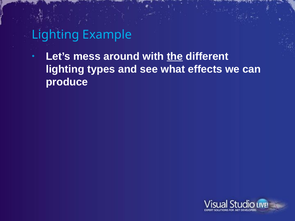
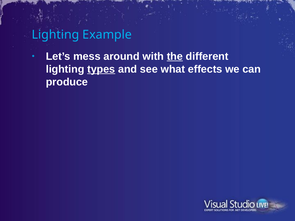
types underline: none -> present (101, 69)
